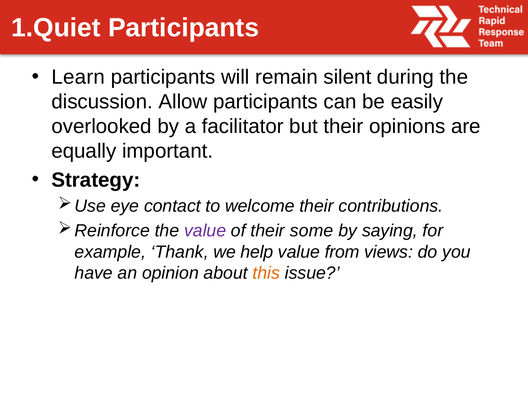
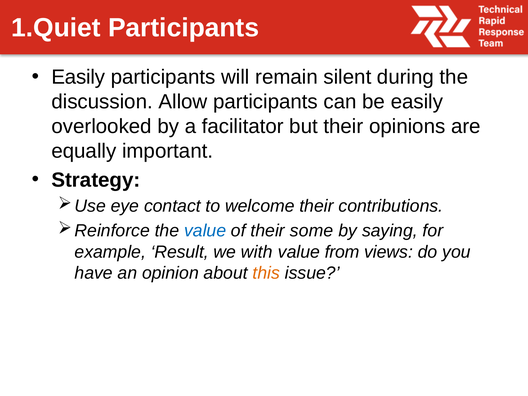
Learn: Learn -> Easily (78, 77)
value colour: purple -> blue (205, 231)
Thank: Thank -> Result (180, 252)
help: help -> with (257, 252)
